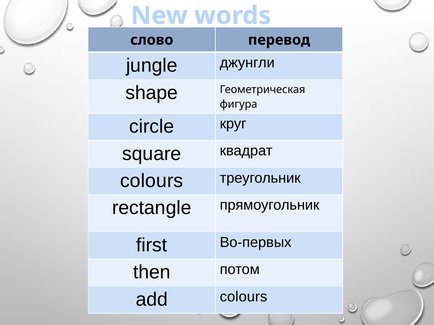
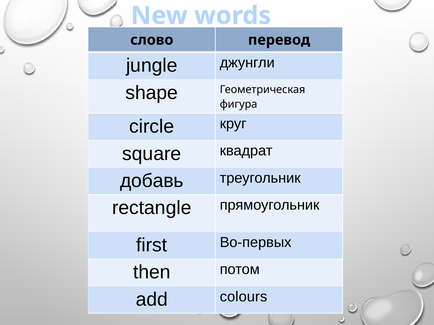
colours: colours -> добавь (152, 181)
